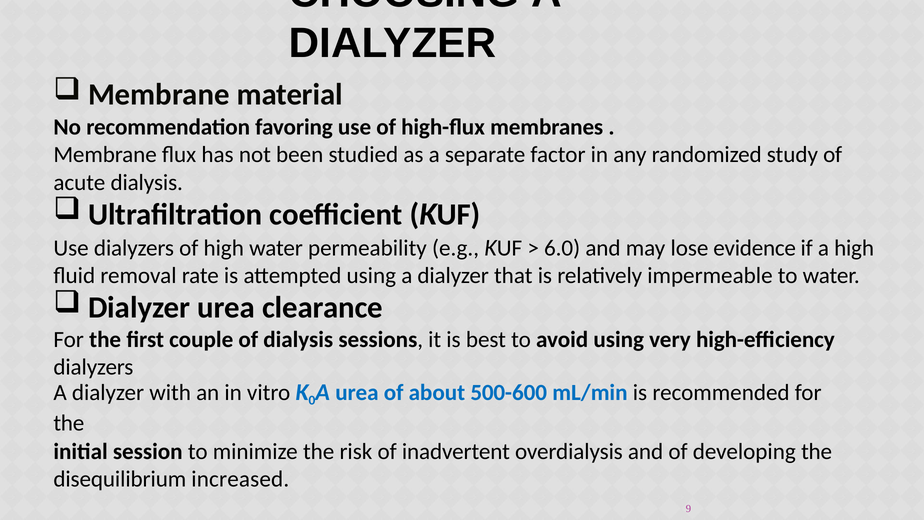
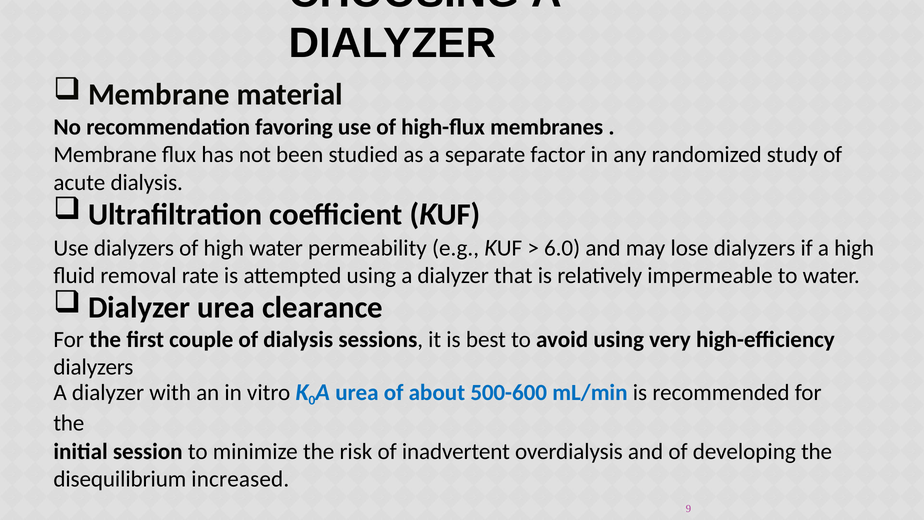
lose evidence: evidence -> dialyzers (755, 248)
